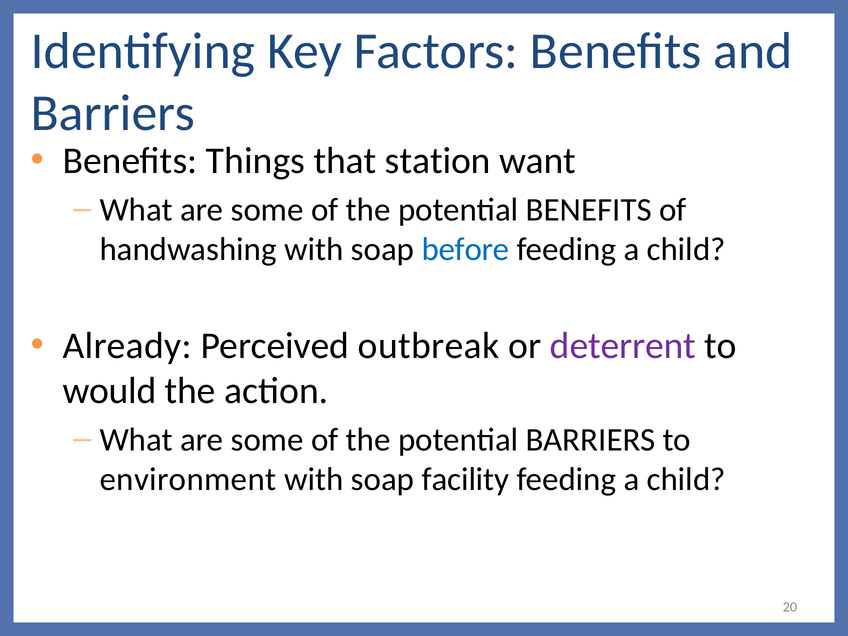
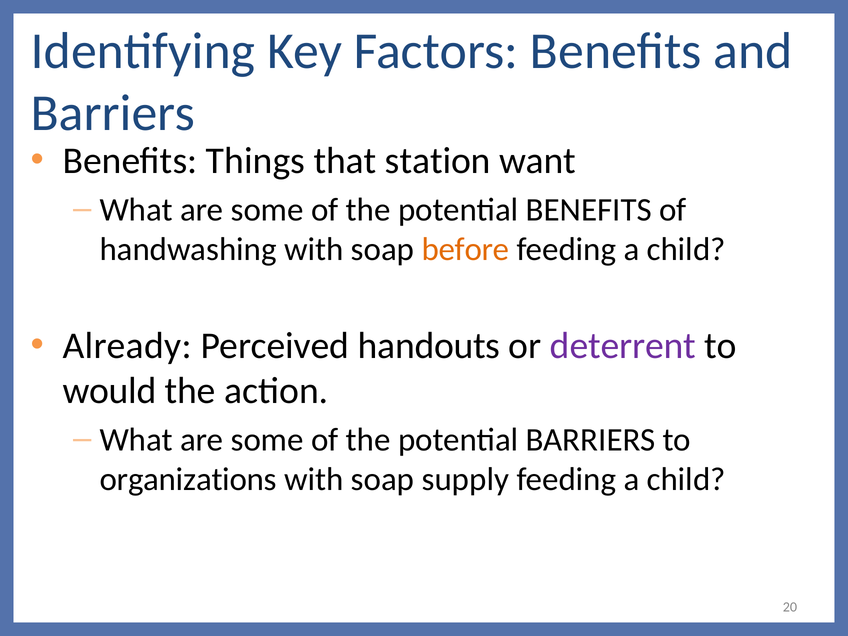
before colour: blue -> orange (466, 249)
outbreak: outbreak -> handouts (429, 346)
environment: environment -> organizations (188, 479)
facility: facility -> supply (465, 479)
